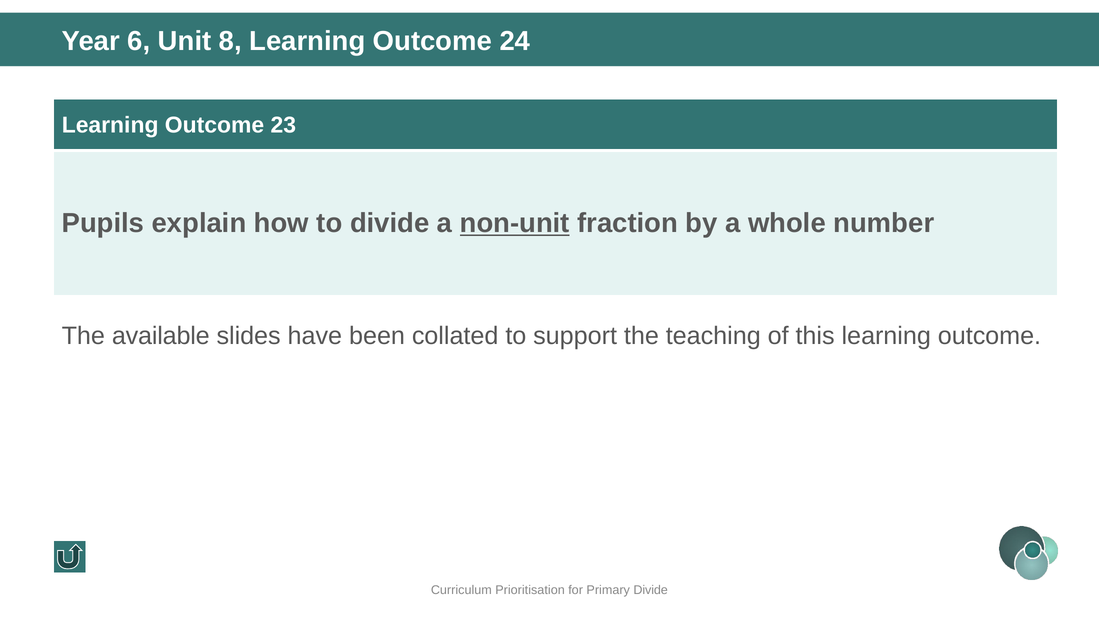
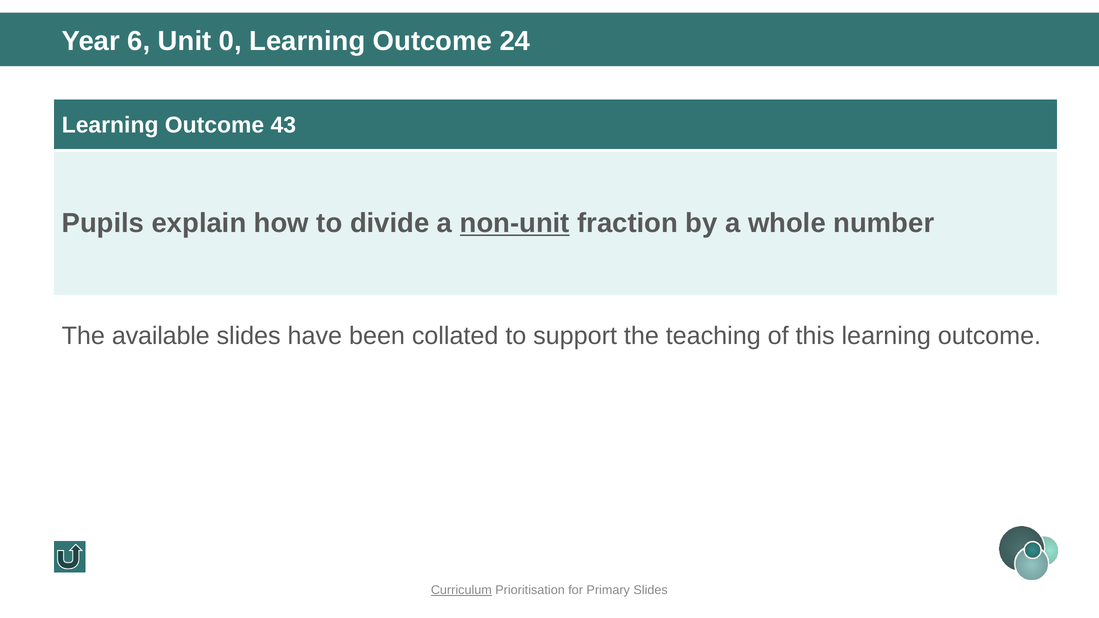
8: 8 -> 0 (230, 41)
23: 23 -> 43 (283, 125)
Curriculum underline: none -> present (461, 590)
Primary Divide: Divide -> Slides (651, 590)
